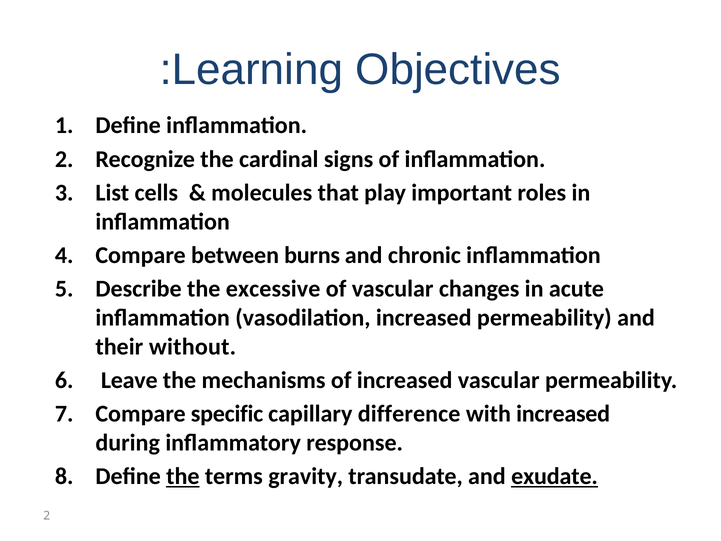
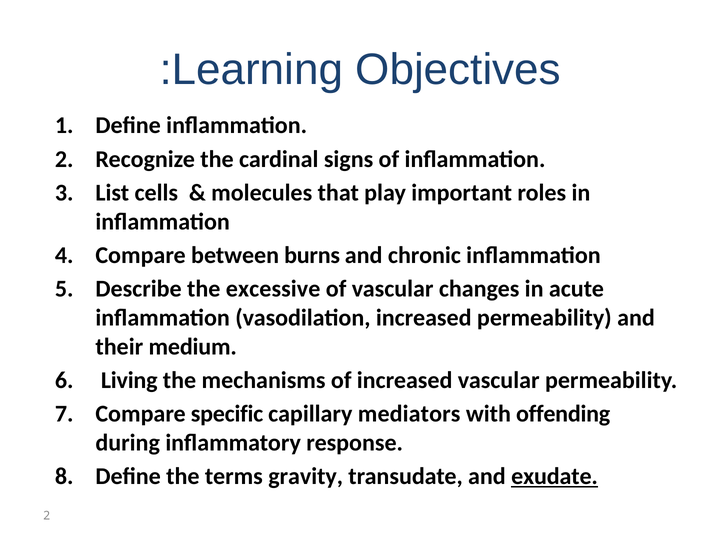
without: without -> medium (193, 346)
Leave: Leave -> Living (129, 380)
difference: difference -> mediators (409, 414)
with increased: increased -> offending (563, 414)
the underline: present -> none (183, 476)
